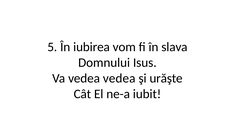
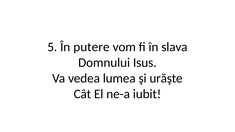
iubirea: iubirea -> putere (91, 47)
vedea vedea: vedea -> lumea (119, 78)
